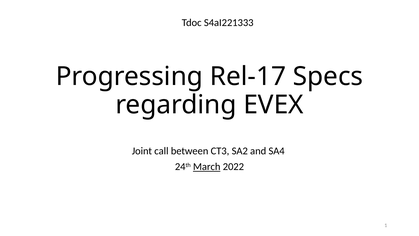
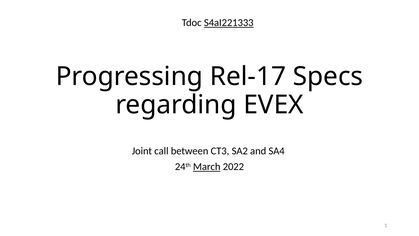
S4aI221333 underline: none -> present (229, 23)
